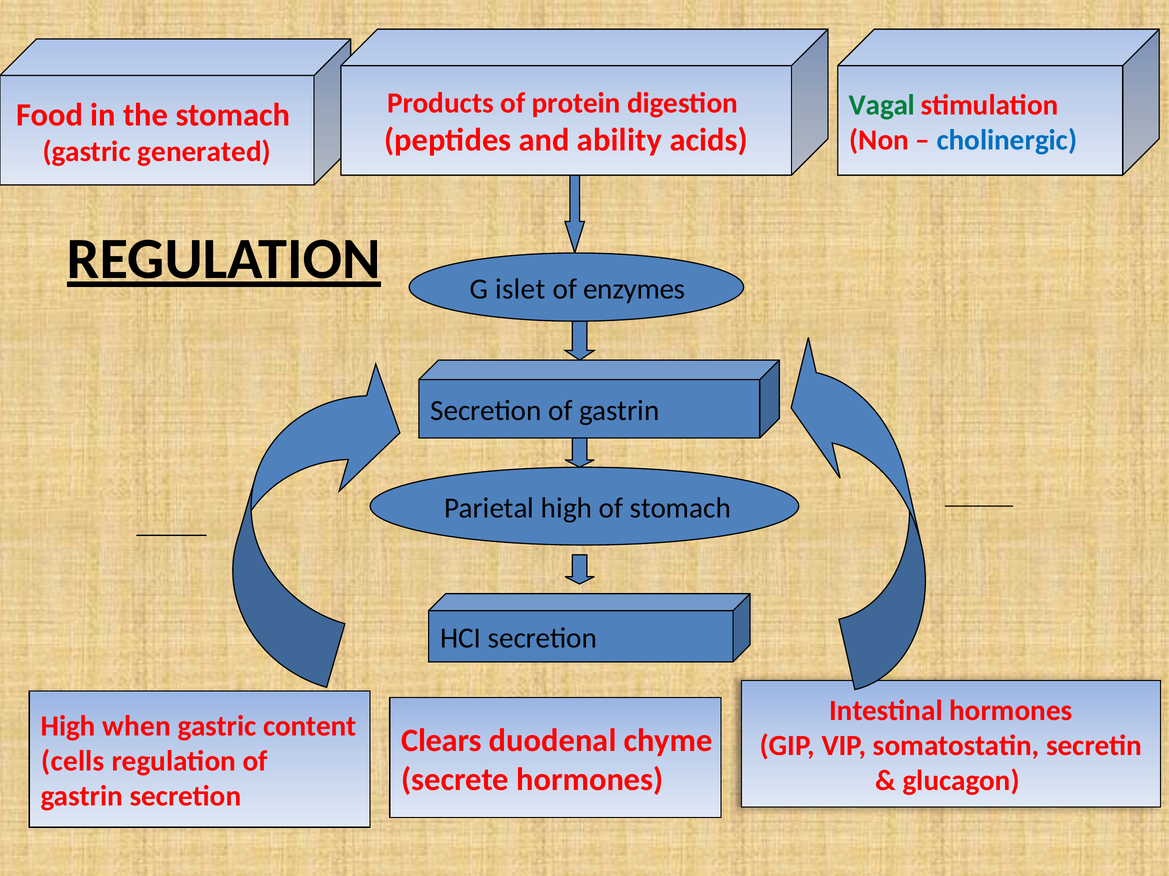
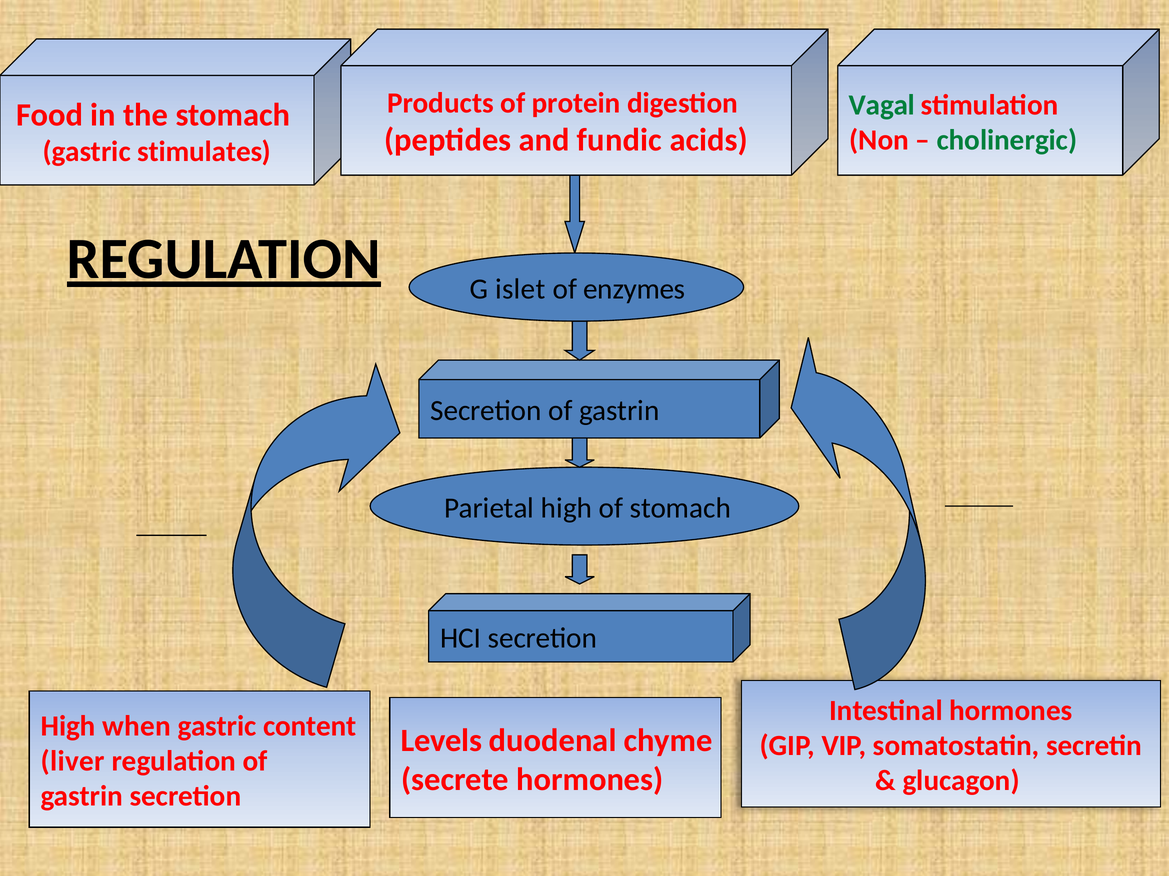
ability: ability -> fundic (619, 140)
cholinergic colour: blue -> green (1007, 140)
generated: generated -> stimulates (204, 152)
Clears: Clears -> Levels (441, 741)
cells: cells -> liver (73, 762)
